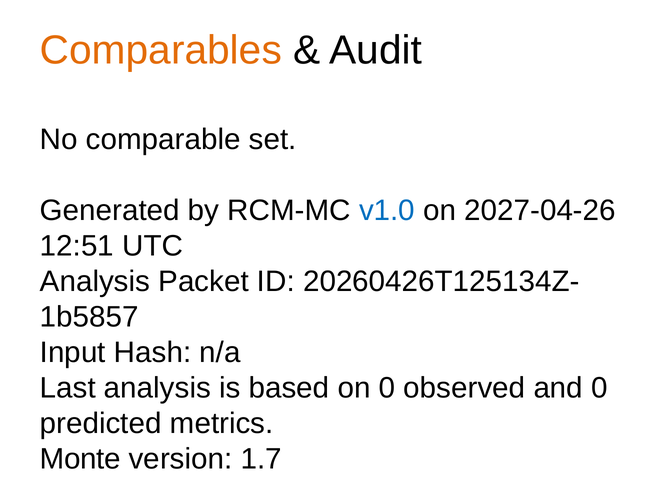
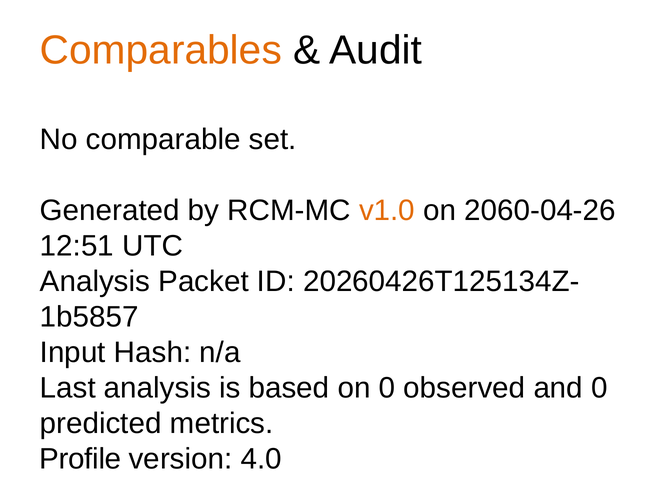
v1.0 colour: blue -> orange (387, 211)
2027-04-26: 2027-04-26 -> 2060-04-26 (540, 211)
Monte: Monte -> Profile (80, 459)
1.7: 1.7 -> 4.0 (261, 459)
